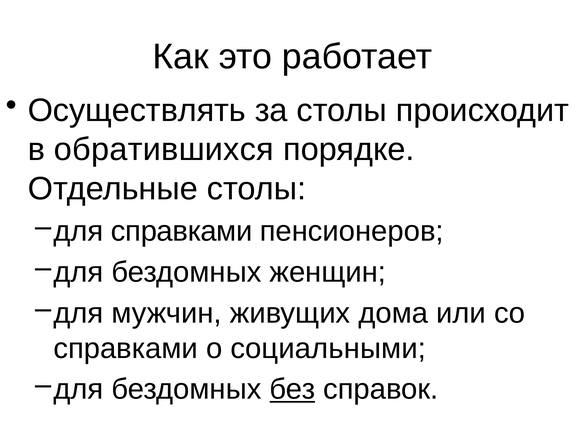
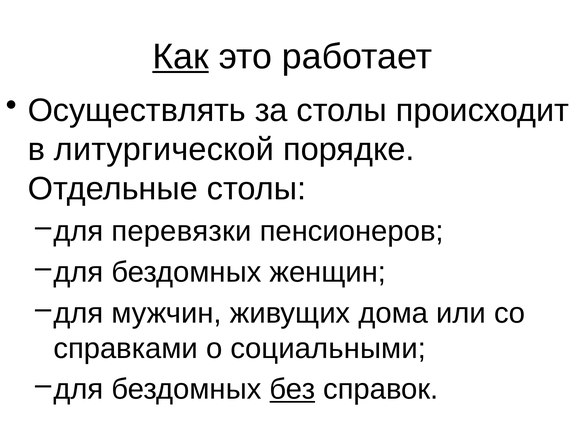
Как underline: none -> present (181, 57)
обратившихся: обратившихся -> литургической (164, 150)
для справками: справками -> перевязки (181, 231)
